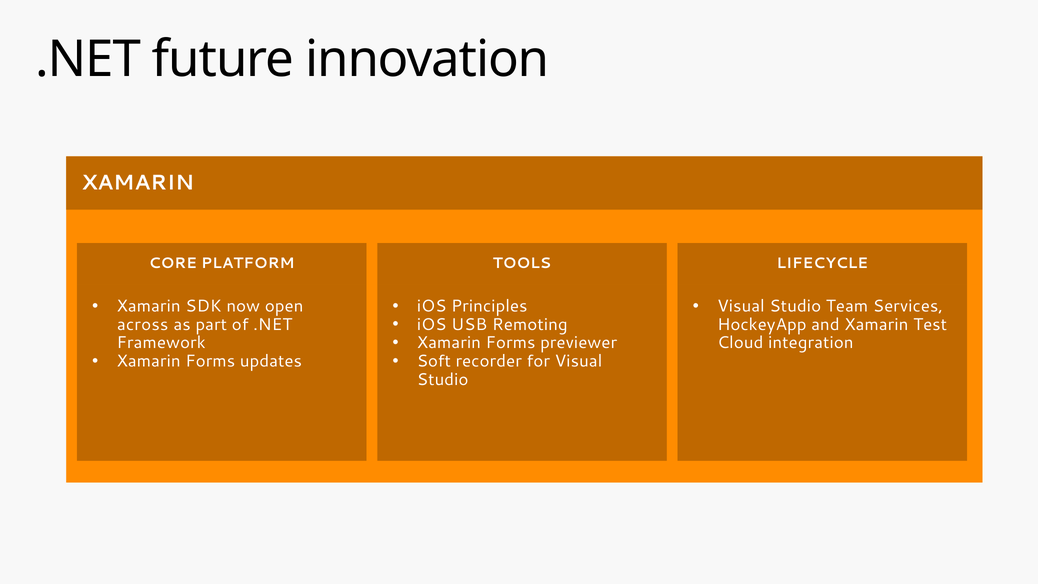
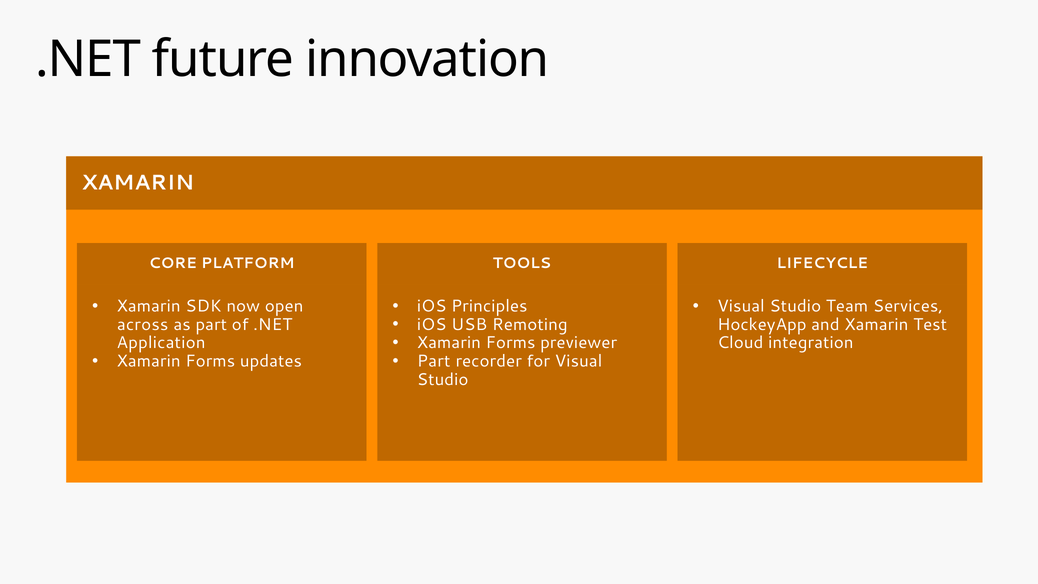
Framework: Framework -> Application (161, 343)
Soft: Soft -> Part (434, 361)
